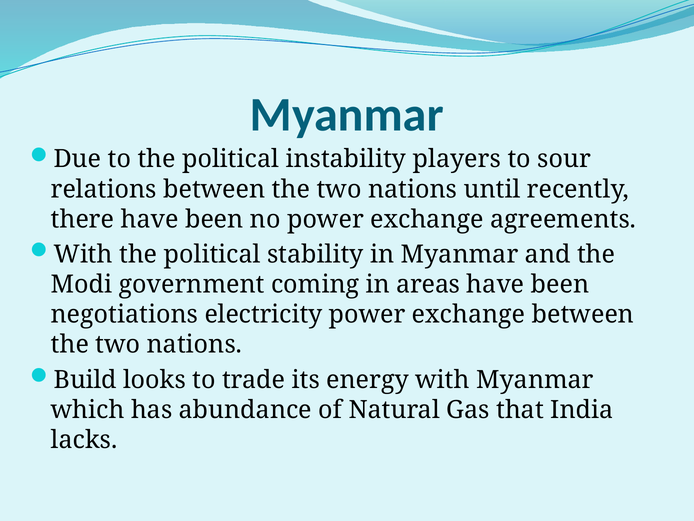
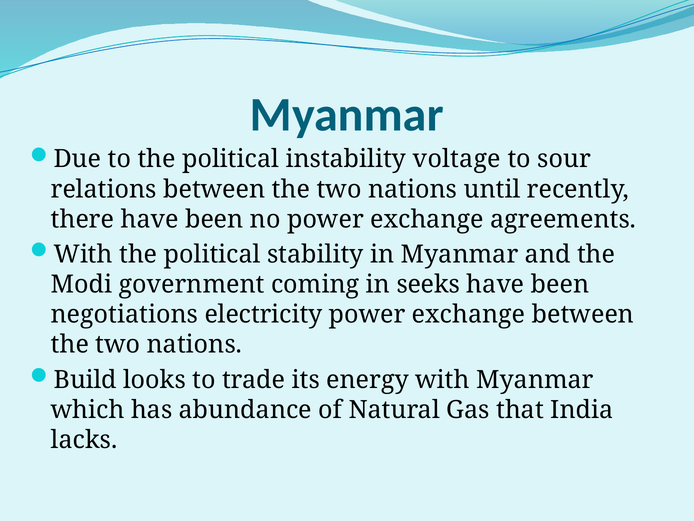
players: players -> voltage (457, 159)
areas: areas -> seeks (428, 284)
